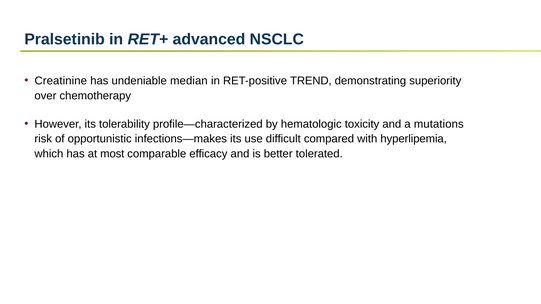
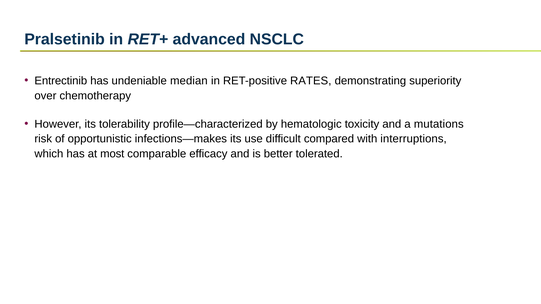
Creatinine: Creatinine -> Entrectinib (61, 81)
TREND: TREND -> RATES (311, 81)
hyperlipemia: hyperlipemia -> interruptions (414, 139)
